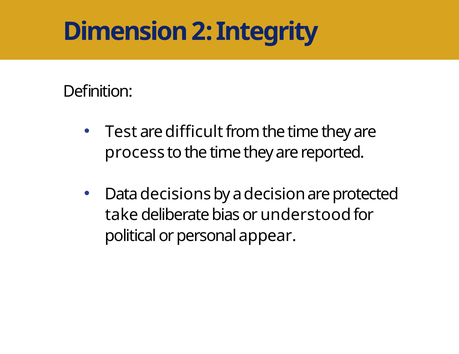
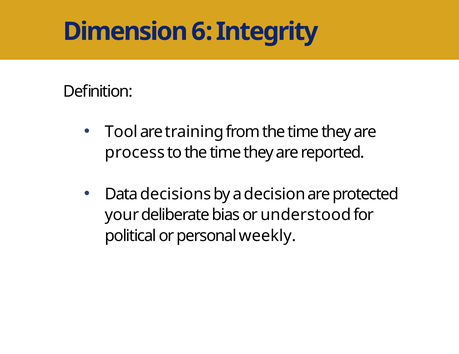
2: 2 -> 6 (202, 32)
Test: Test -> Tool (121, 132)
difficult: difficult -> training (194, 132)
take: take -> your (122, 215)
appear: appear -> weekly (268, 236)
